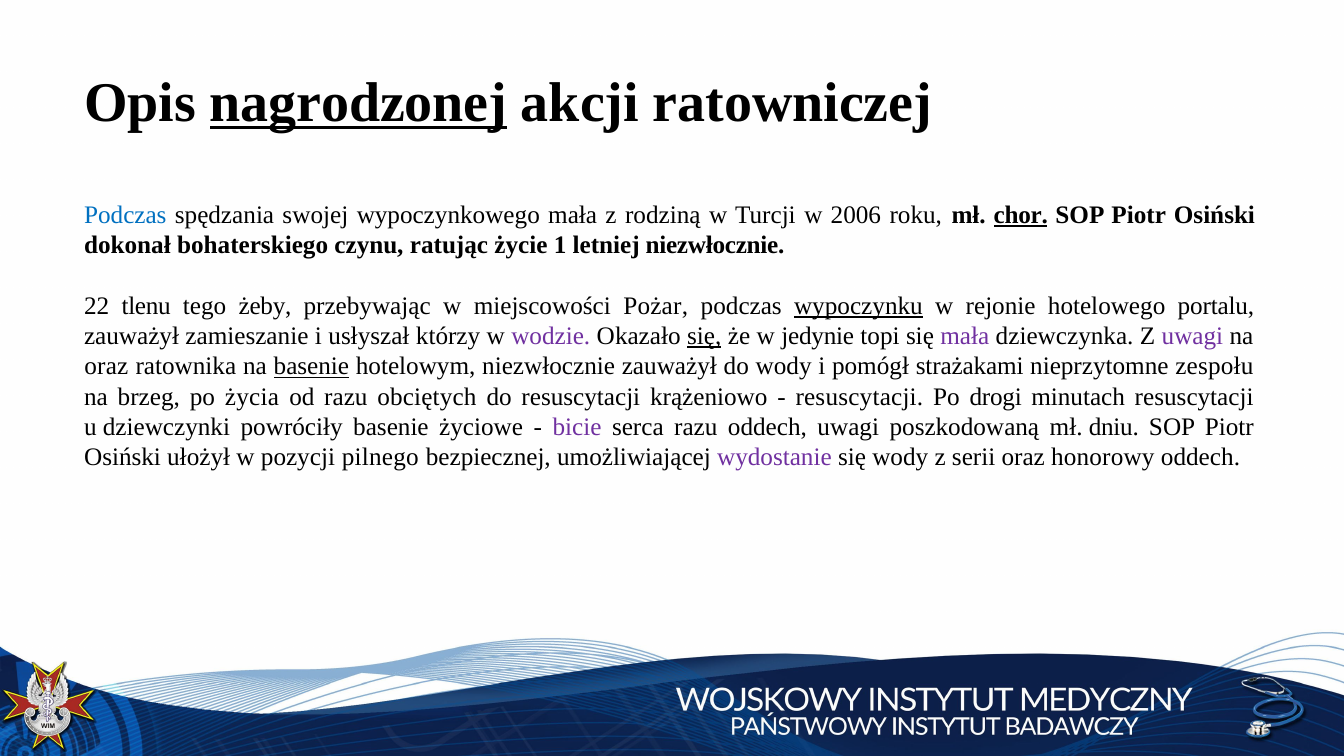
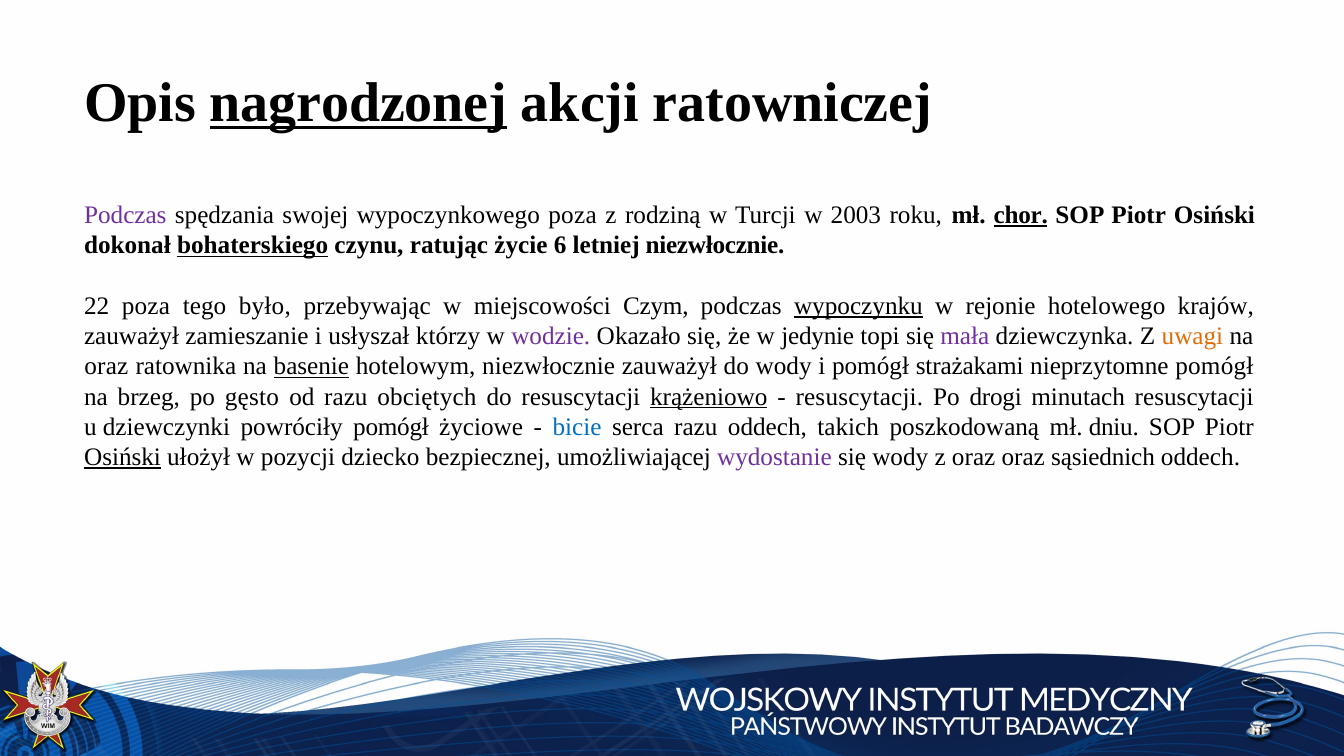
Podczas colour: blue -> purple (125, 215)
wypoczynkowego mała: mała -> poza (573, 215)
2006: 2006 -> 2003 (856, 215)
bohaterskiego underline: none -> present (253, 246)
1: 1 -> 6 (560, 246)
22 tlenu: tlenu -> poza (146, 306)
żeby: żeby -> było (265, 306)
Pożar: Pożar -> Czym (656, 306)
portalu: portalu -> krajów (1216, 306)
się underline: present -> none (704, 336)
uwagi colour: purple -> orange (1192, 336)
nieprzytomne zespołu: zespołu -> pomógł (1214, 367)
życia: życia -> gęsto (252, 397)
krążeniowo underline: none -> present (709, 397)
powróciły basenie: basenie -> pomógł (391, 427)
bicie colour: purple -> blue (577, 427)
oddech uwagi: uwagi -> takich (848, 427)
Osiński underline: none -> present (123, 457)
pilnego: pilnego -> dziecko (380, 457)
z serii: serii -> oraz (974, 457)
honorowy: honorowy -> sąsiednich (1103, 457)
